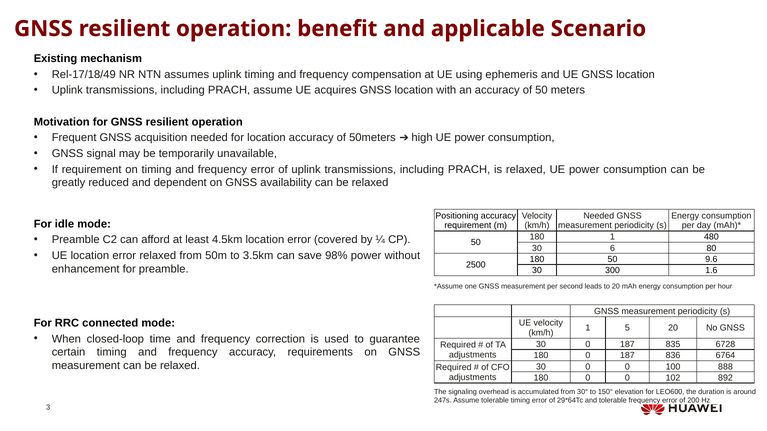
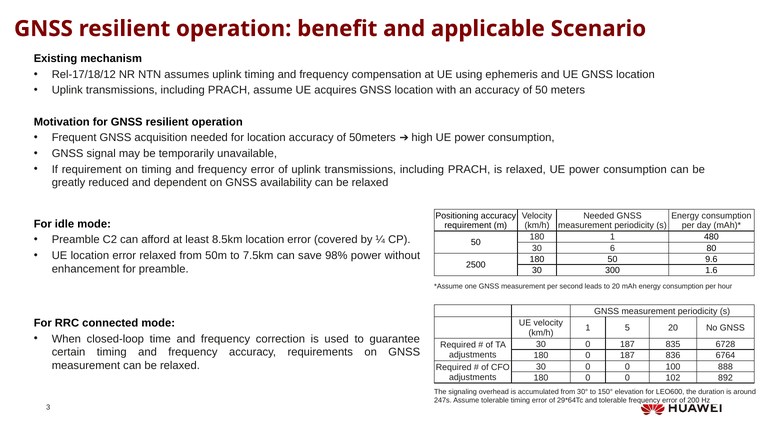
Rel-17/18/49: Rel-17/18/49 -> Rel-17/18/12 (84, 75)
4.5km: 4.5km -> 8.5km (227, 240)
3.5km: 3.5km -> 7.5km (258, 256)
